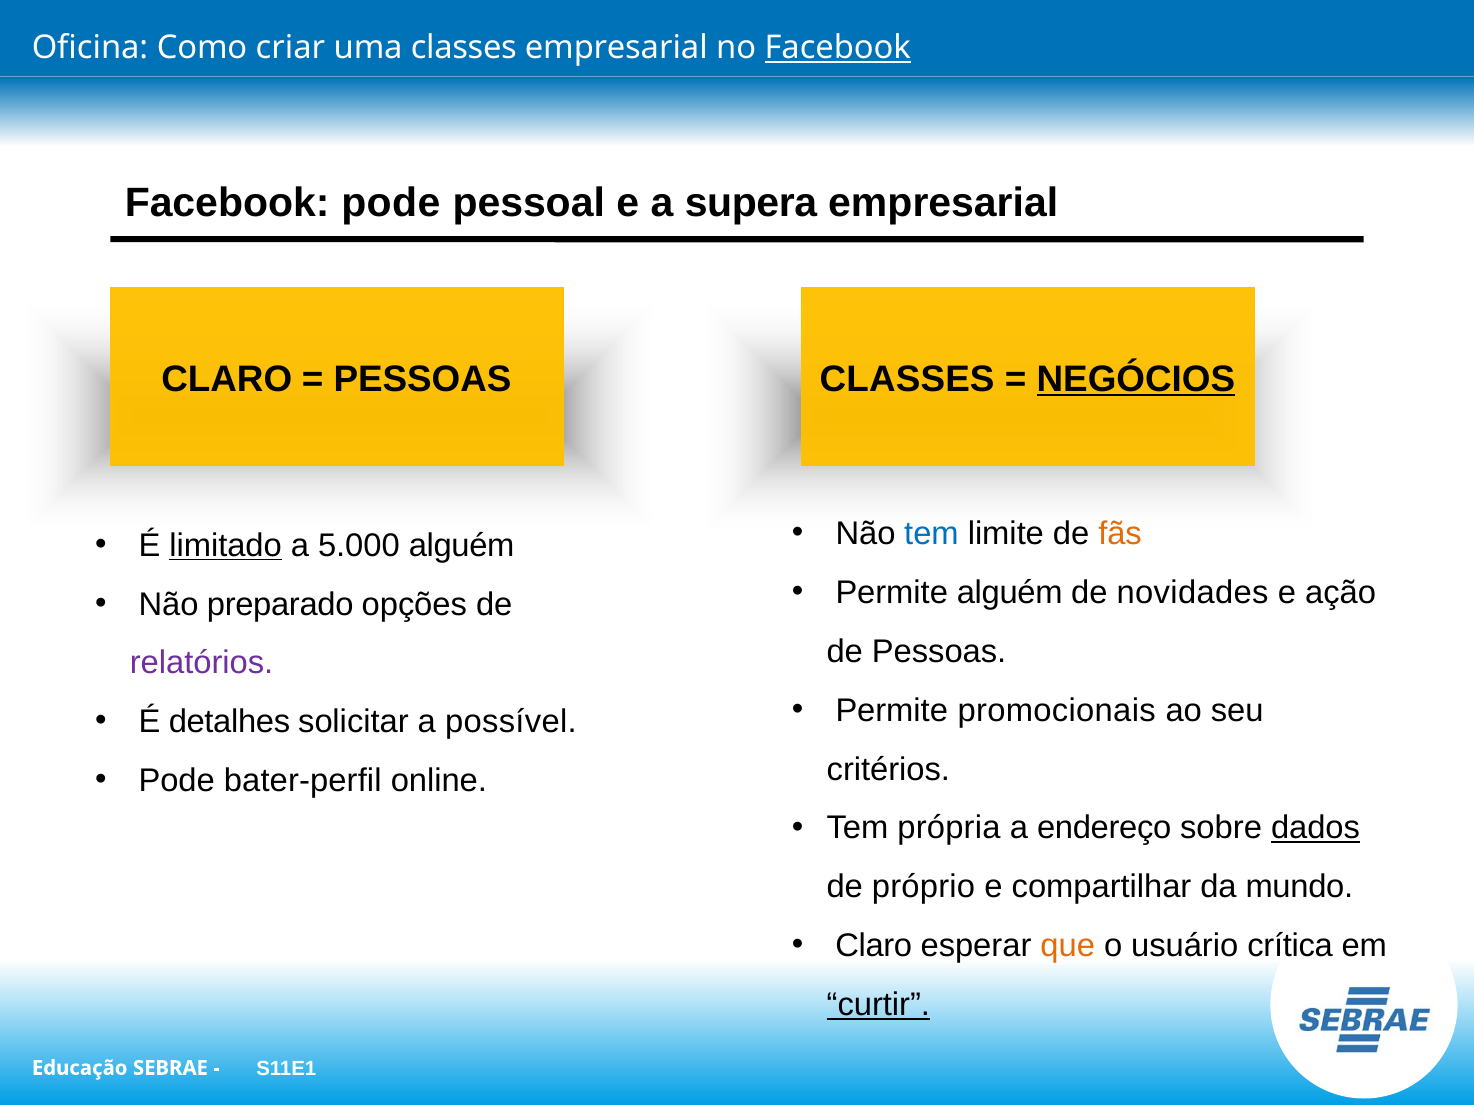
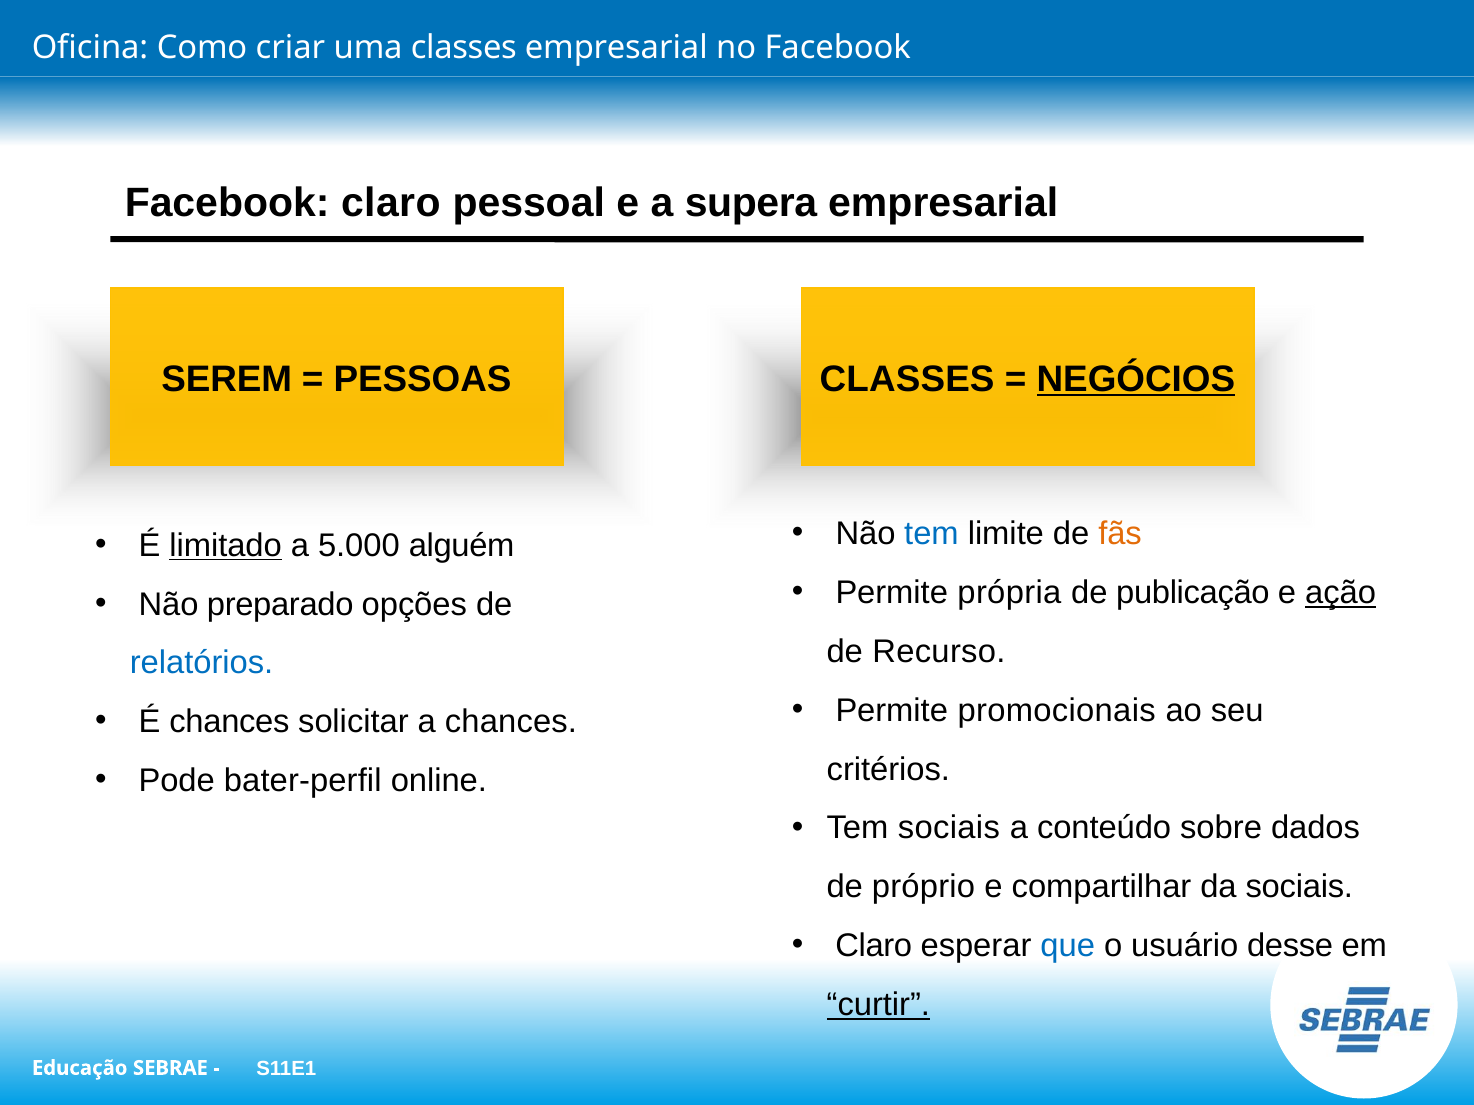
Facebook underline: present -> none (838, 48)
Facebook pode: pode -> claro (391, 203)
CLARO: CLARO -> SEREM (227, 379)
Permite alguém: alguém -> própria (1009, 593)
novidades: novidades -> publicação (1193, 593)
ação underline: none -> present (1341, 593)
de Pessoas: Pessoas -> Recurso (939, 652)
relatórios colour: purple -> blue (202, 663)
É detalhes: detalhes -> chances (229, 722)
a possível: possível -> chances (511, 722)
Tem própria: própria -> sociais (949, 829)
endereço: endereço -> conteúdo (1104, 829)
dados underline: present -> none (1315, 829)
da mundo: mundo -> sociais (1299, 887)
que colour: orange -> blue (1068, 946)
crítica: crítica -> desse (1290, 946)
